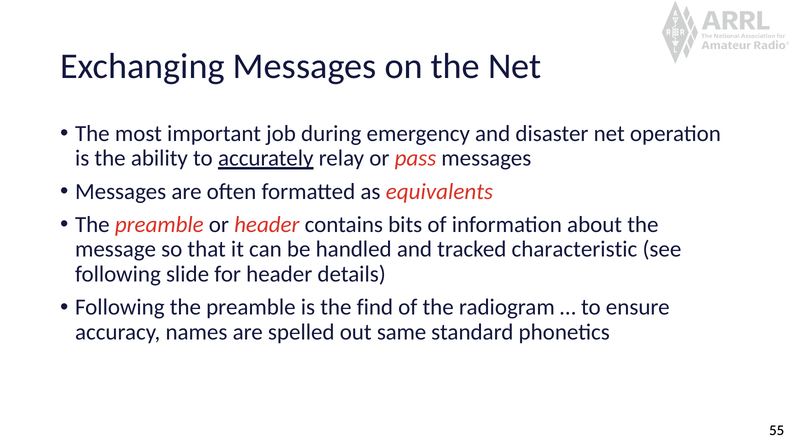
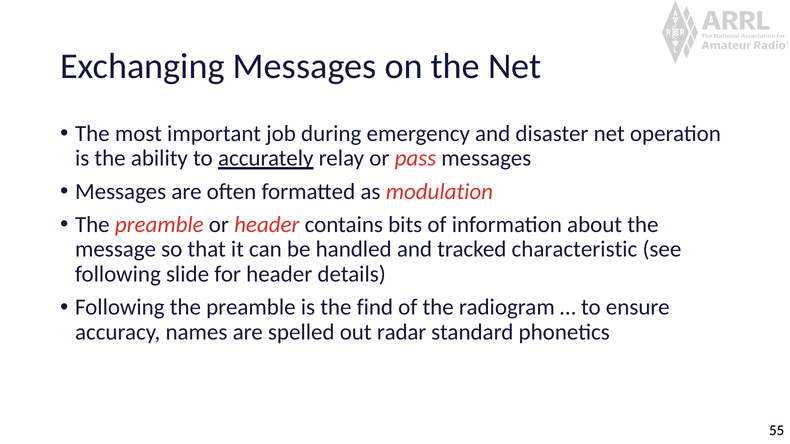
equivalents: equivalents -> modulation (439, 192)
same: same -> radar (402, 332)
